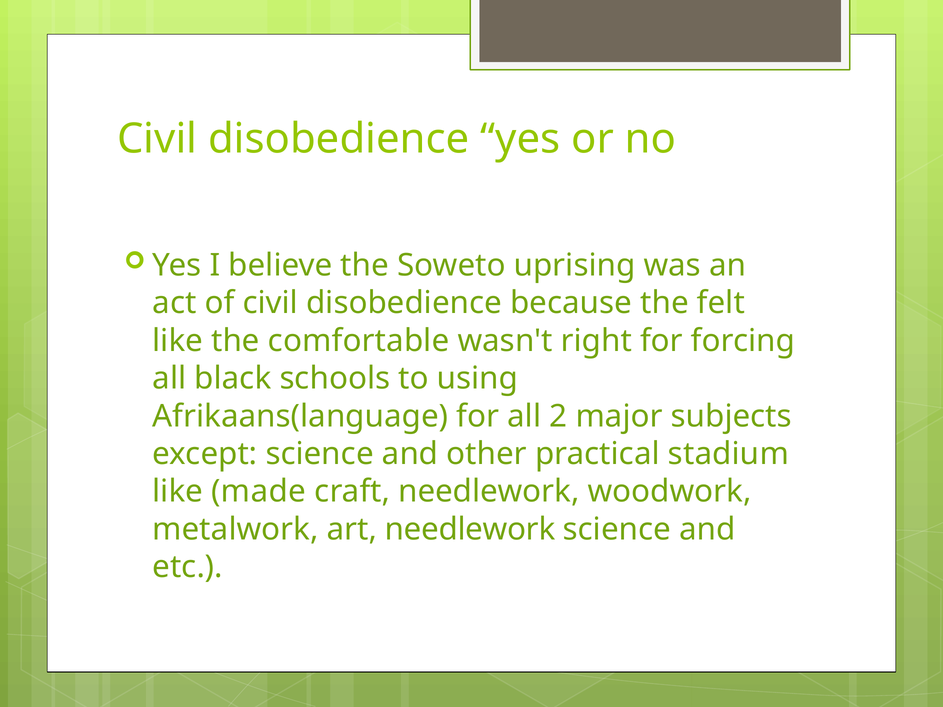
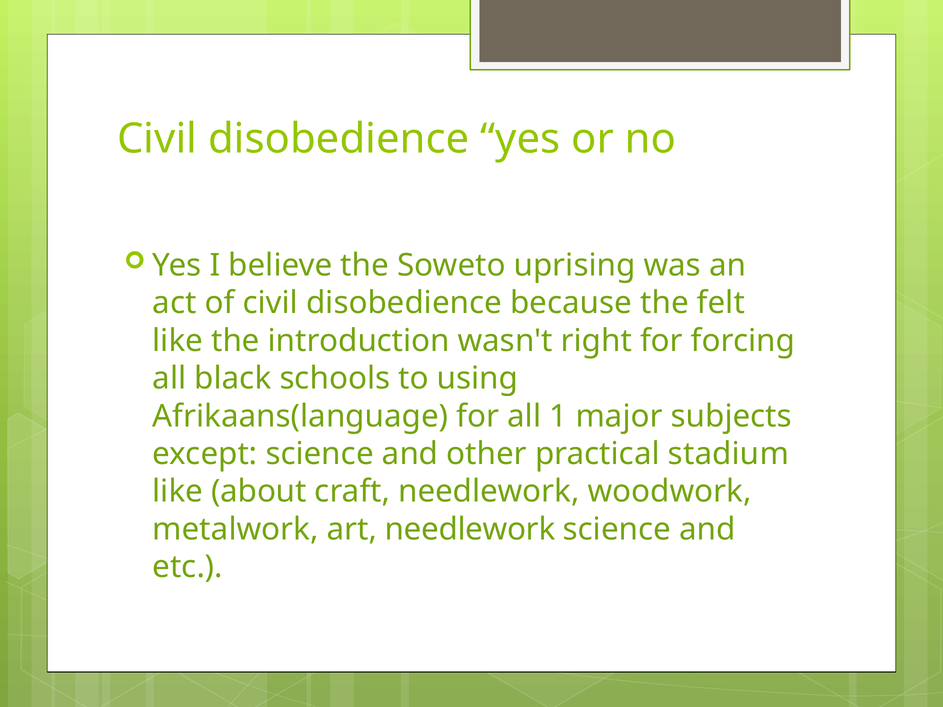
comfortable: comfortable -> introduction (359, 341)
2: 2 -> 1 (558, 416)
made: made -> about (259, 492)
